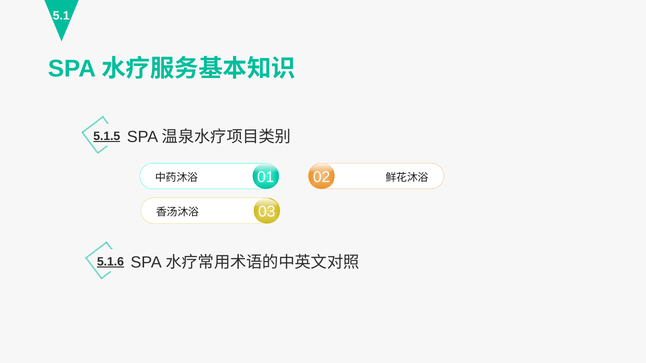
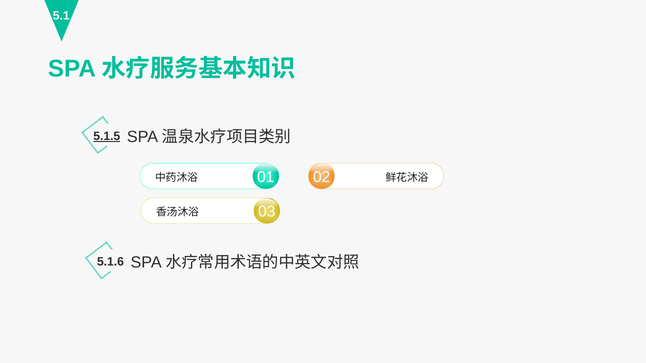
5.1.6 underline: present -> none (110, 262)
